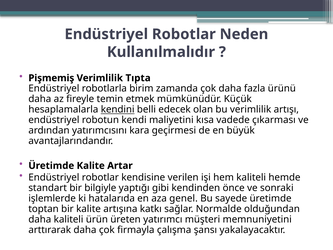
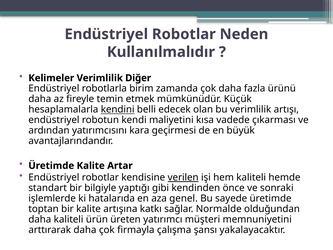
Pişmemiş: Pişmemiş -> Kelimeler (51, 78)
Tıpta: Tıpta -> Diğer (138, 78)
verilen underline: none -> present (183, 177)
